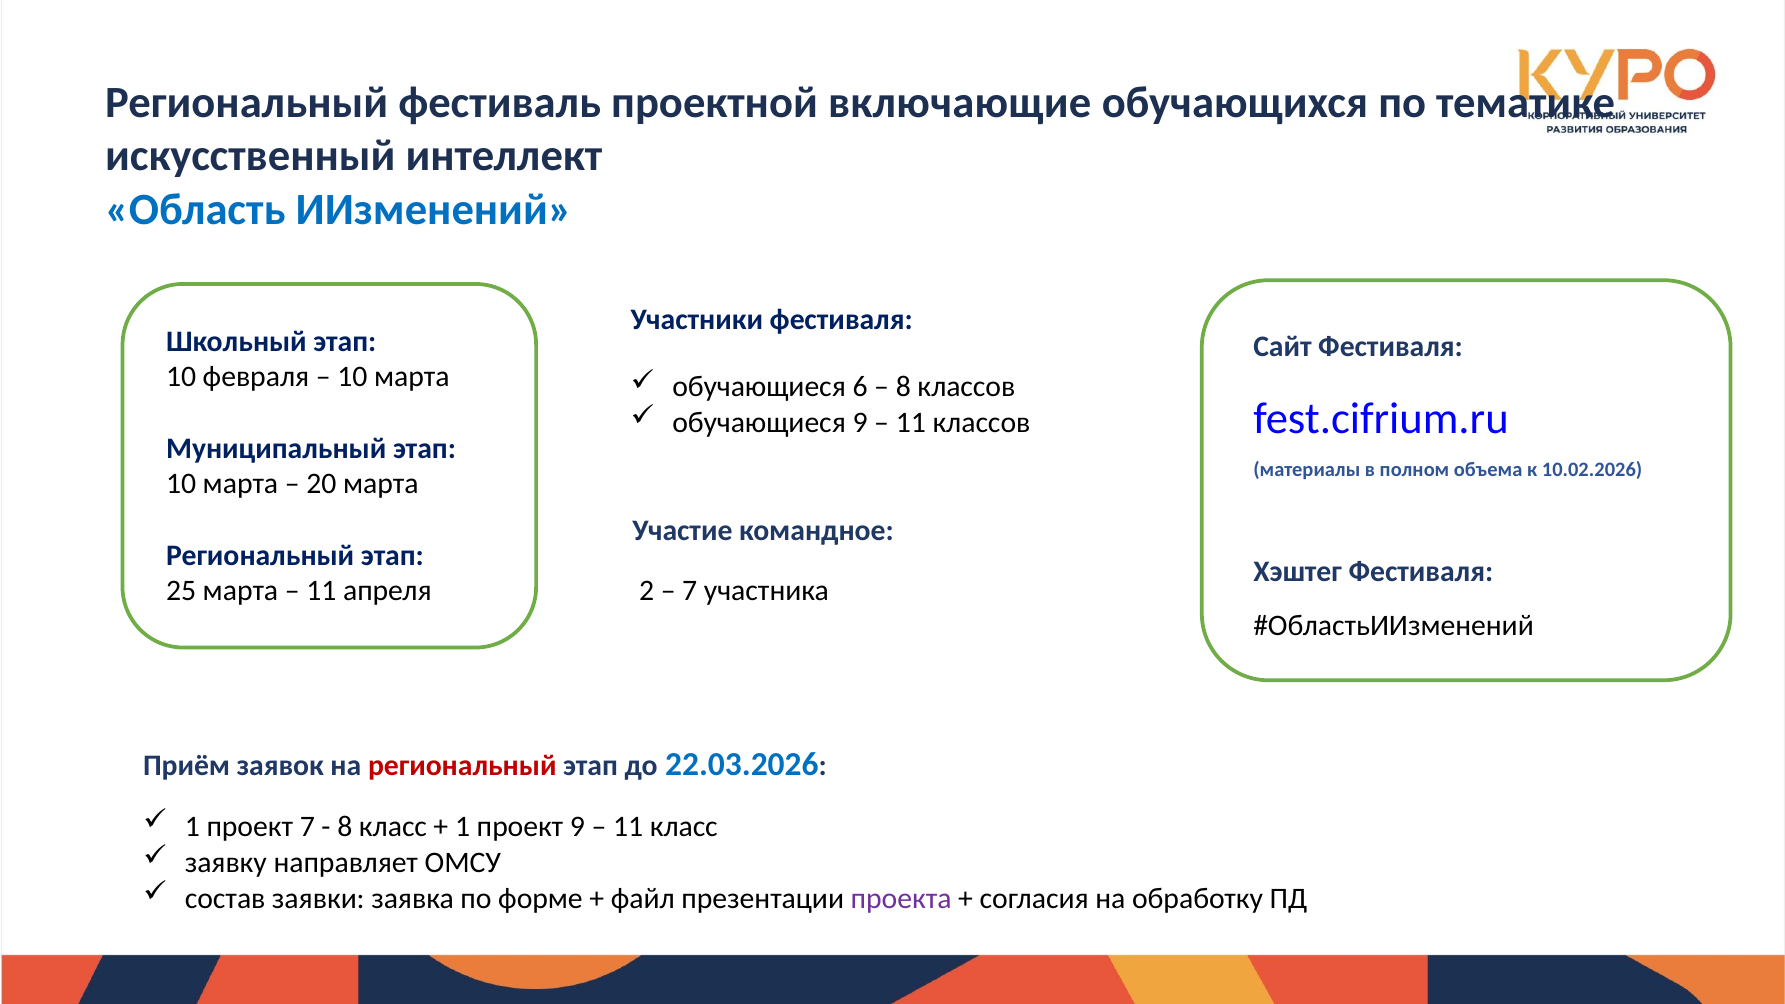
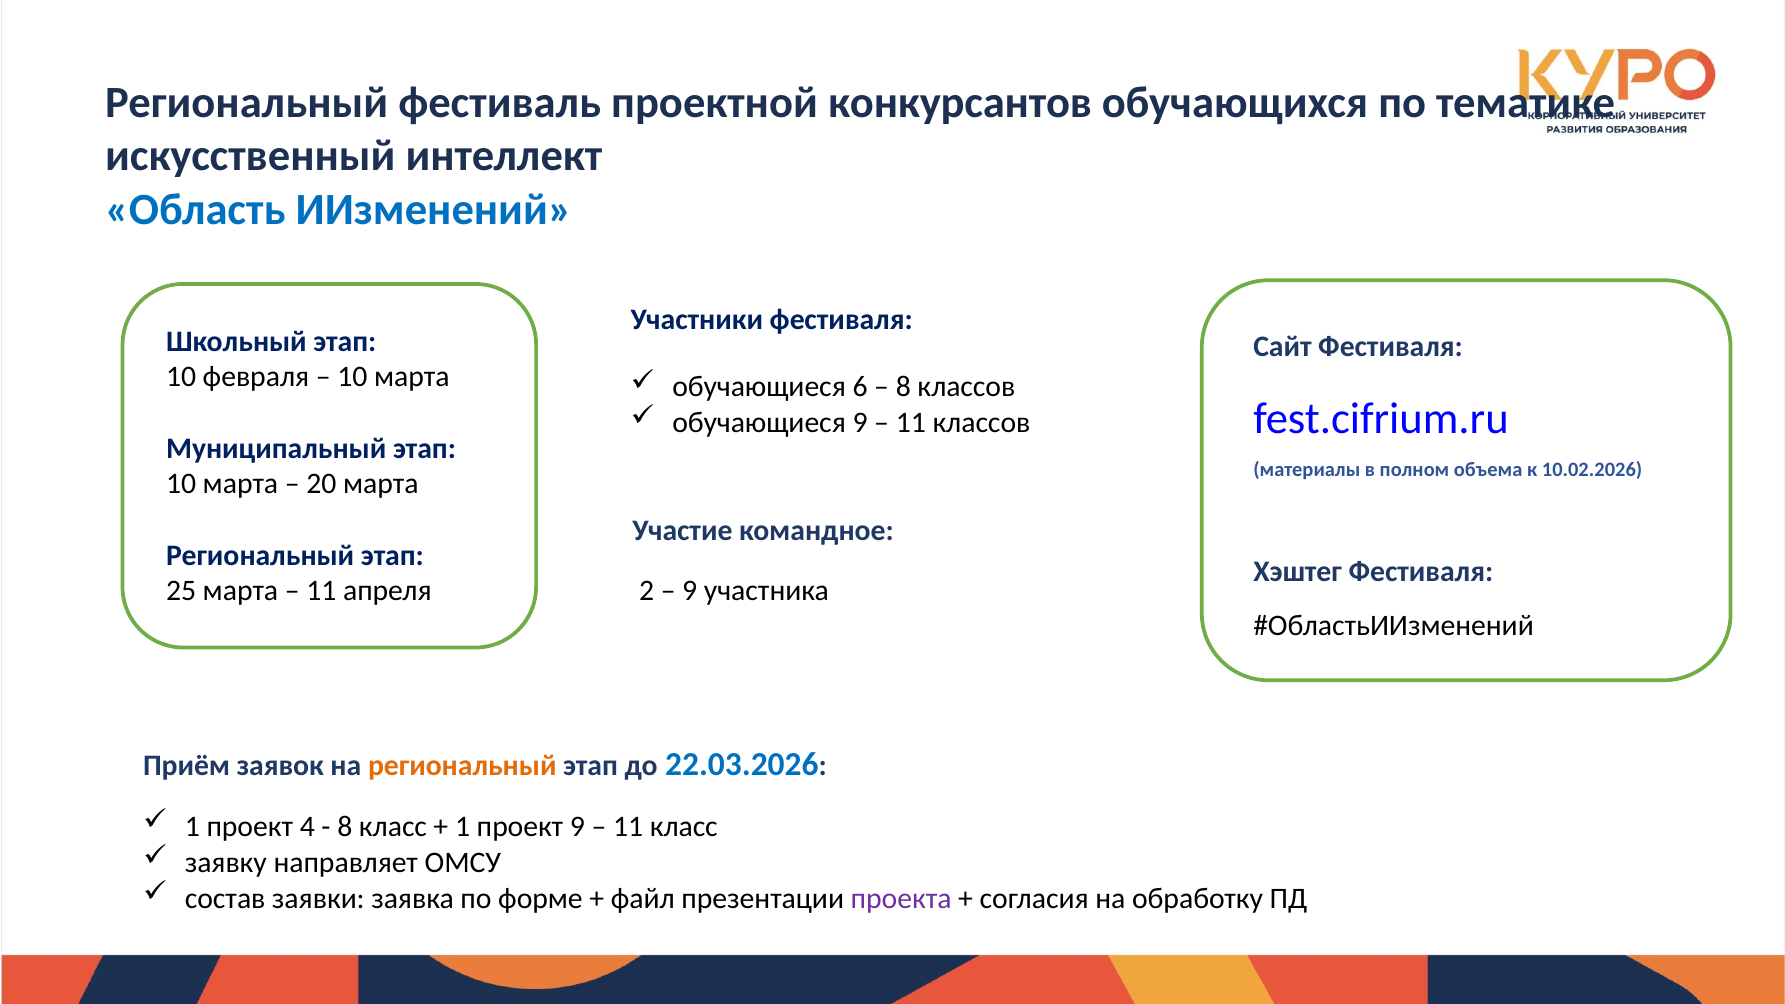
включающие: включающие -> конкурсантов (960, 103)
7: 7 -> 9 (690, 591)
региональный colour: red -> orange (462, 766)
проект 7: 7 -> 4 (307, 827)
